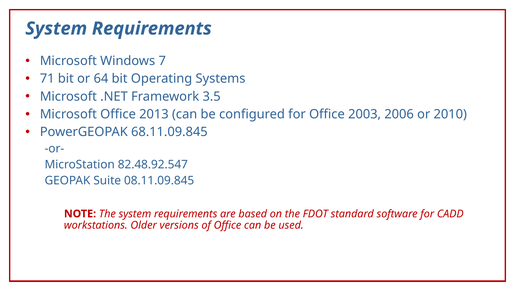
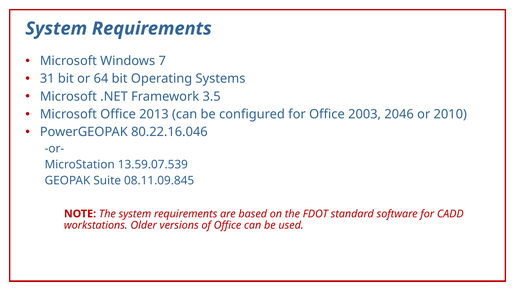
71: 71 -> 31 (47, 79)
2006: 2006 -> 2046 (399, 114)
68.11.09.845: 68.11.09.845 -> 80.22.16.046 (169, 132)
82.48.92.547: 82.48.92.547 -> 13.59.07.539 (153, 164)
